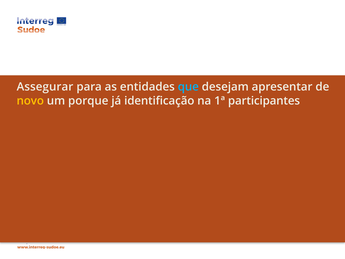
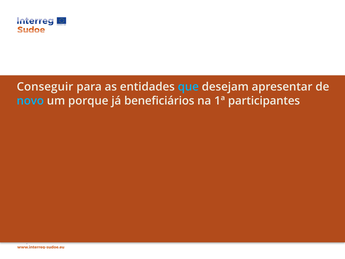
Assegurar: Assegurar -> Conseguir (45, 87)
novo colour: yellow -> light blue (30, 101)
identificação: identificação -> beneficiários (159, 101)
